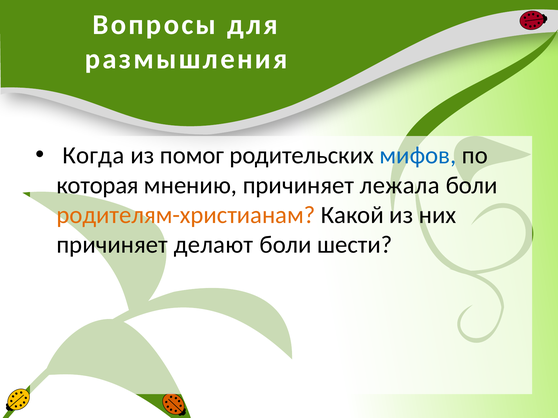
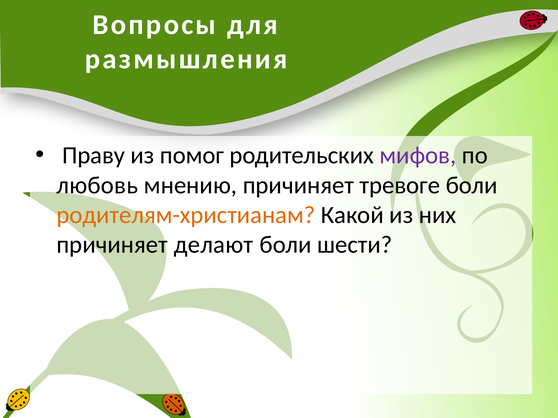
Когда: Когда -> Праву (94, 156)
мифов colour: blue -> purple (418, 156)
которая: которая -> любовь (97, 185)
лежала: лежала -> тревоге (400, 185)
